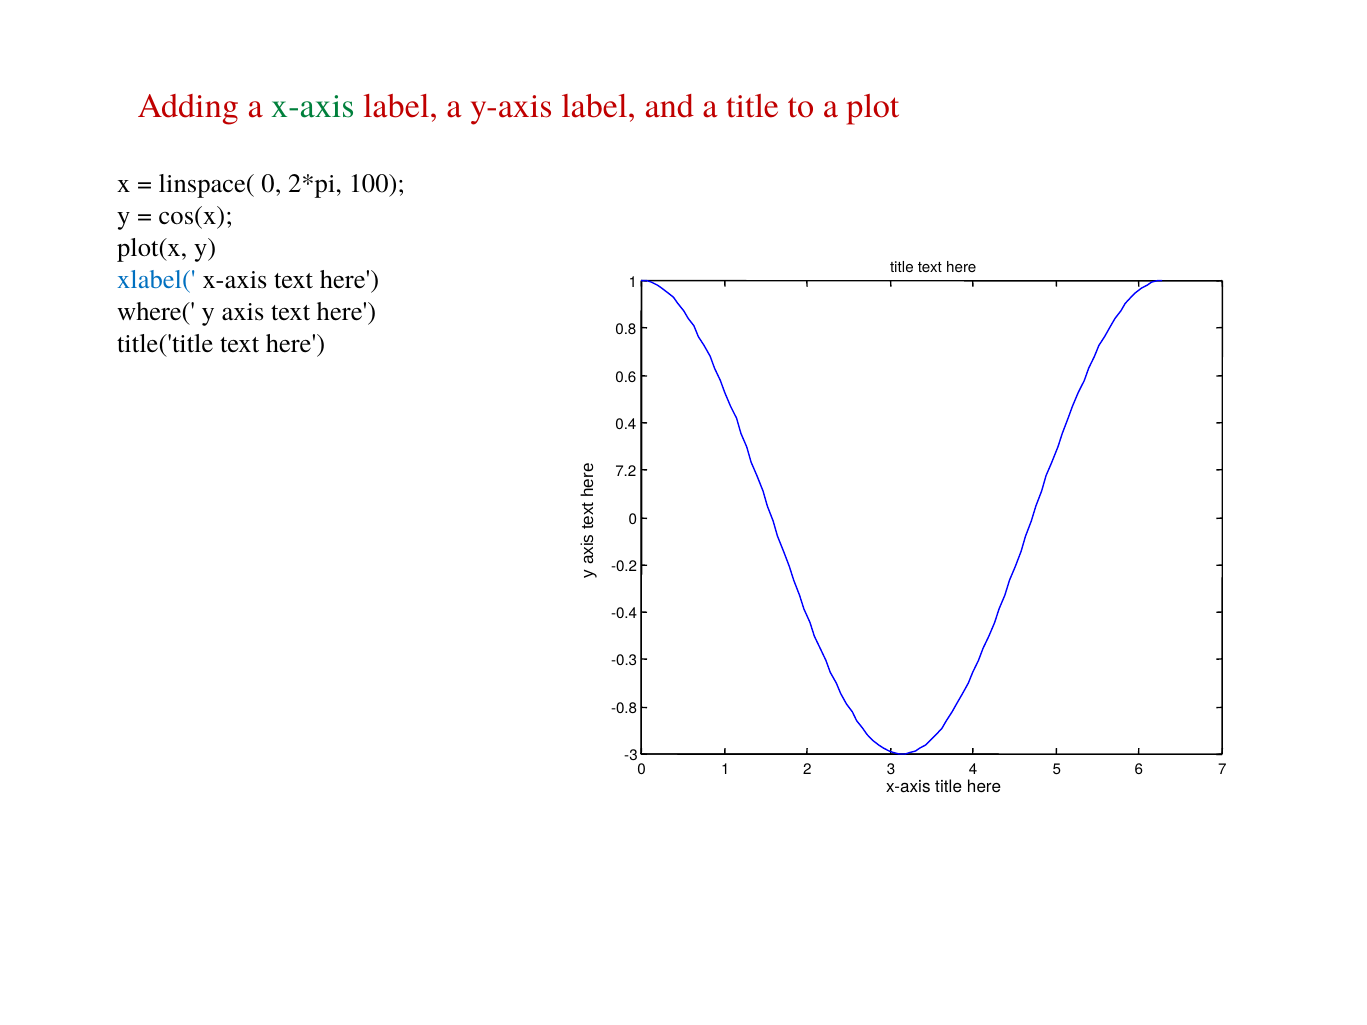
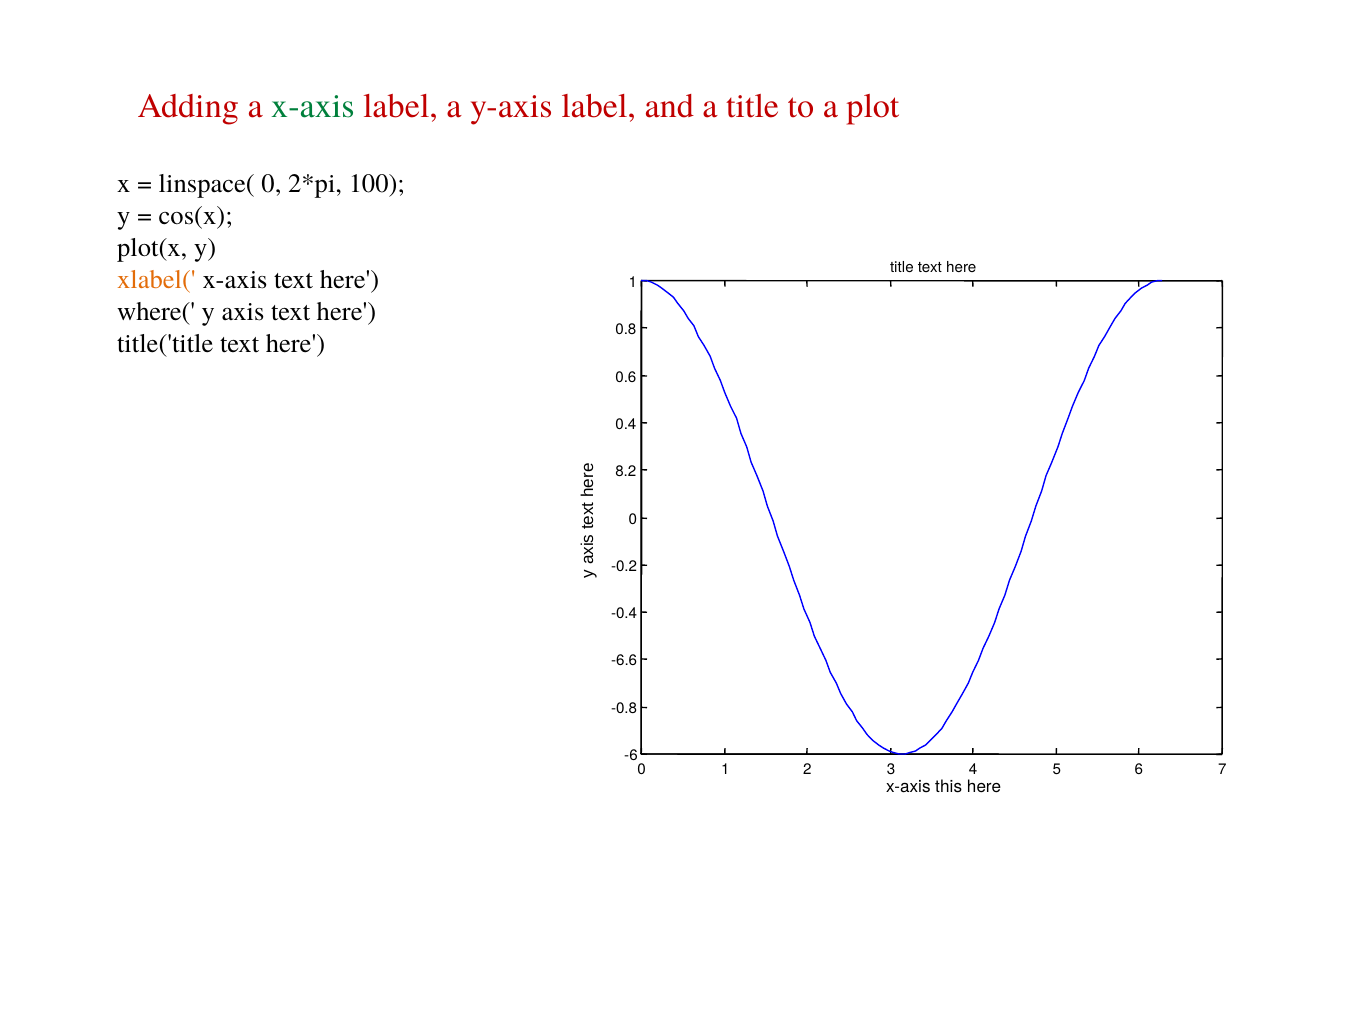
xlabel( colour: blue -> orange (156, 280)
7.2: 7.2 -> 8.2 (626, 472)
-0.3: -0.3 -> -6.6 (624, 661)
-3: -3 -> -6 (631, 756)
x-axis title: title -> this (949, 787)
